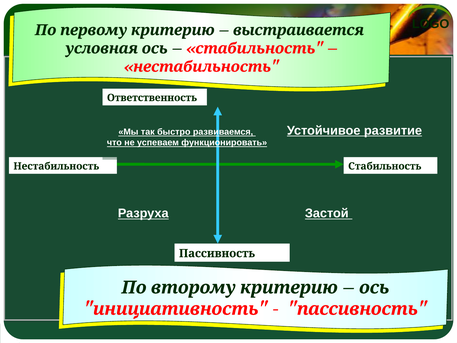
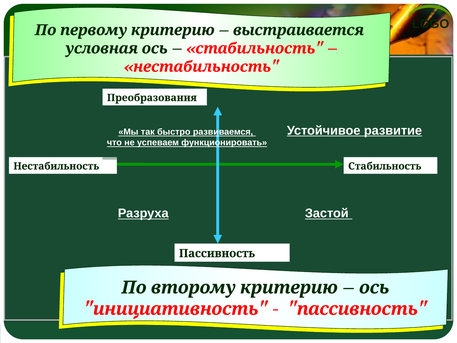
Ответственность: Ответственность -> Преобразования (152, 98)
